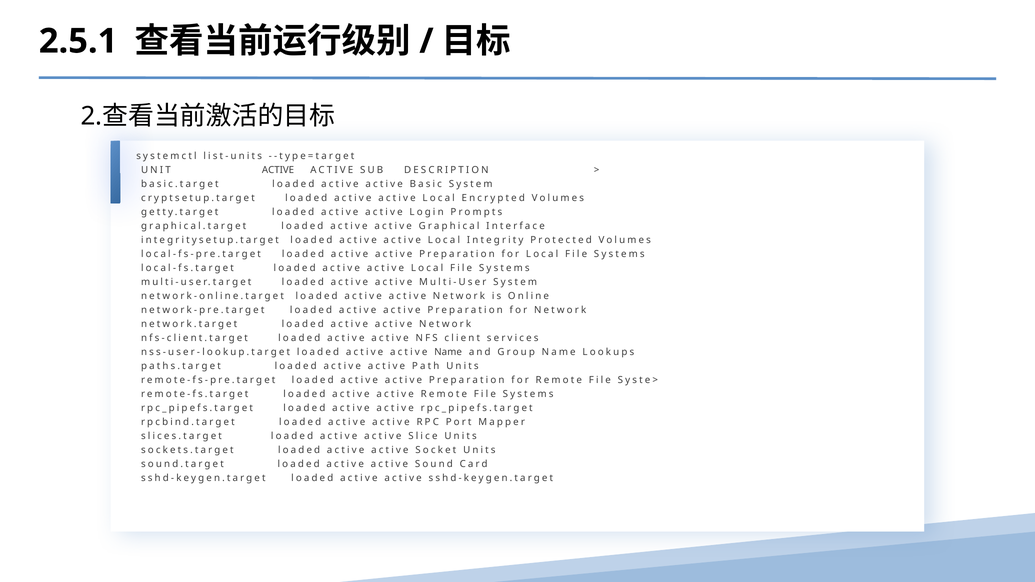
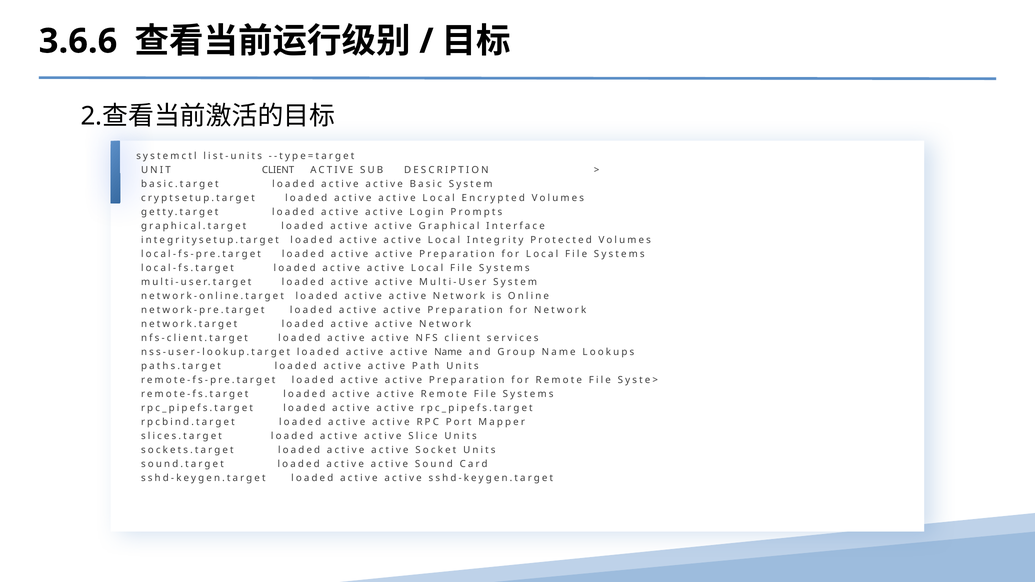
2.5.1: 2.5.1 -> 3.6.6 (78, 41)
UNIT ACTIVE: ACTIVE -> CLIENT (278, 170)
